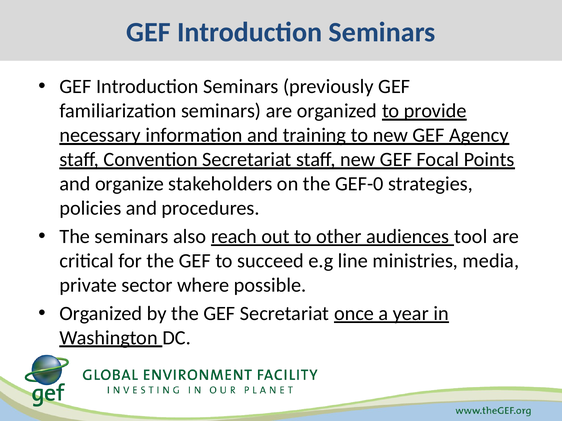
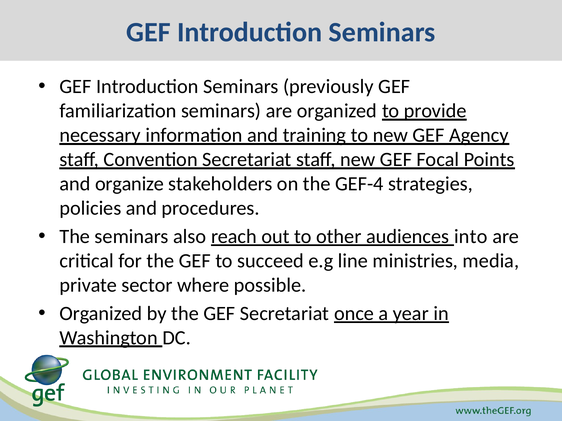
GEF-0: GEF-0 -> GEF-4 (359, 184)
tool: tool -> into (471, 237)
